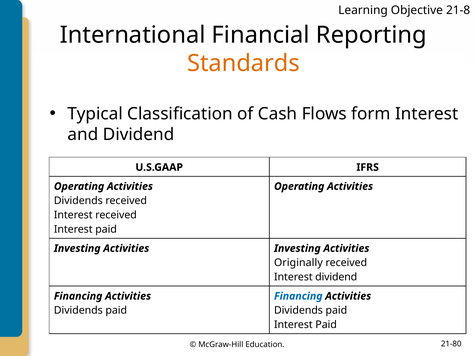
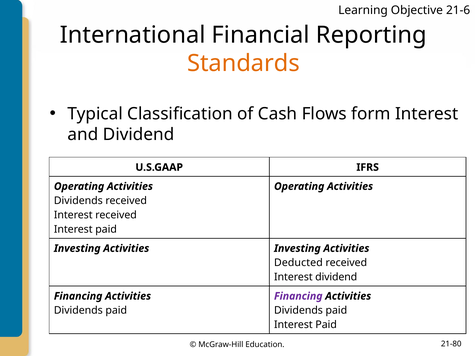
21-8: 21-8 -> 21-6 (458, 10)
Originally: Originally -> Deducted (298, 263)
Financing colour: blue -> purple (298, 296)
